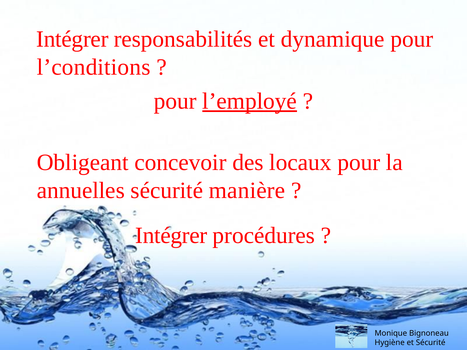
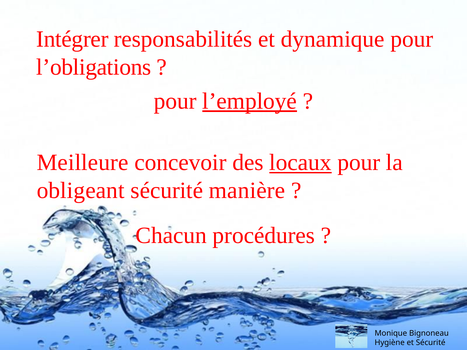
l’conditions: l’conditions -> l’obligations (94, 67)
Obligeant: Obligeant -> Meilleure (83, 163)
locaux underline: none -> present (300, 163)
annuelles: annuelles -> obligeant (81, 191)
Intégrer: Intégrer -> Chacun (171, 236)
